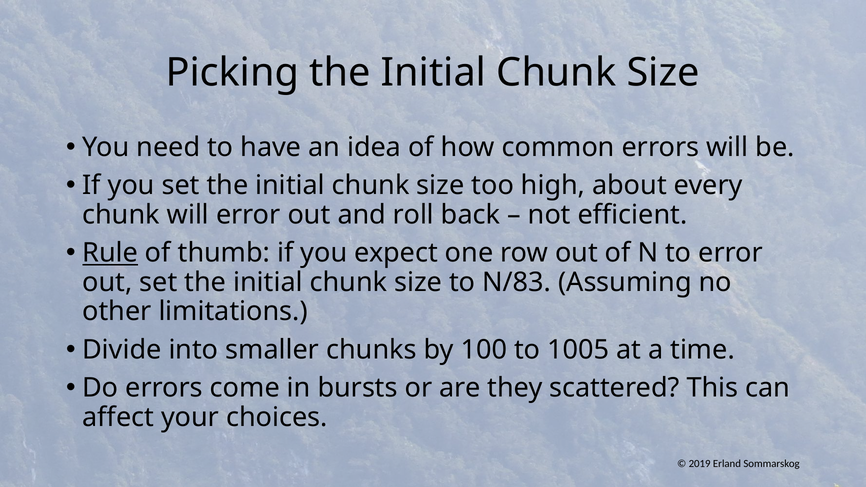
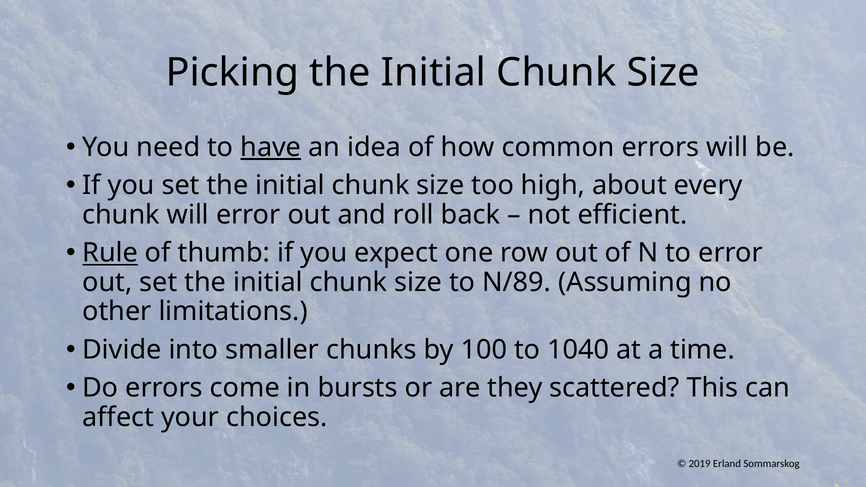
have underline: none -> present (271, 147)
N/83: N/83 -> N/89 (517, 282)
1005: 1005 -> 1040 (578, 350)
